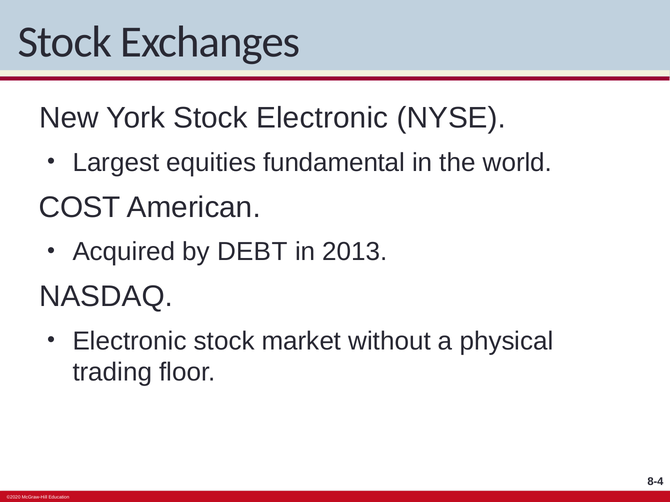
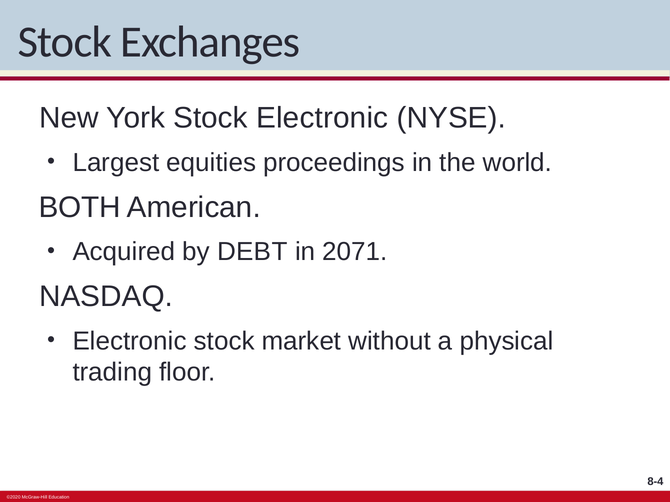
fundamental: fundamental -> proceedings (334, 163)
COST: COST -> BOTH (80, 208)
2013: 2013 -> 2071 (355, 252)
